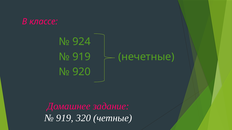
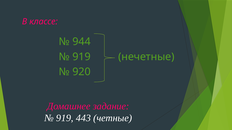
924: 924 -> 944 (82, 42)
320: 320 -> 443 (83, 118)
